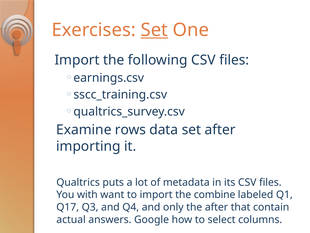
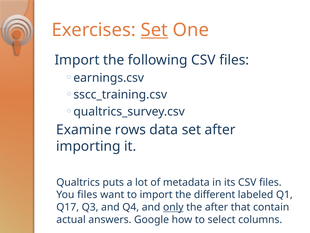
You with: with -> files (87, 194)
combine: combine -> different (215, 194)
only underline: none -> present (173, 207)
